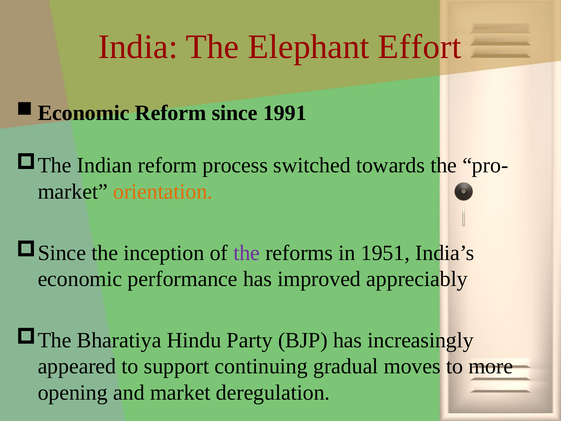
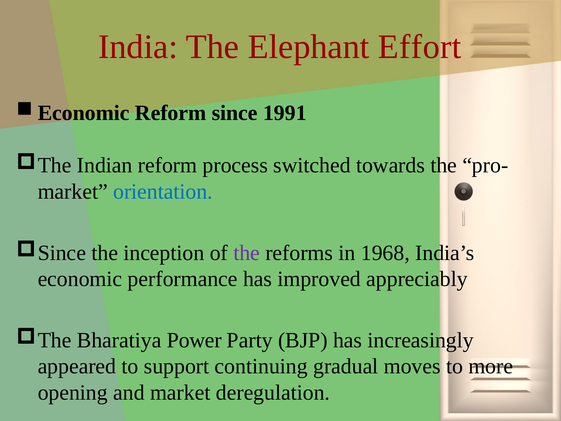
orientation colour: orange -> blue (163, 192)
1951: 1951 -> 1968 (385, 253)
Hindu: Hindu -> Power (194, 340)
